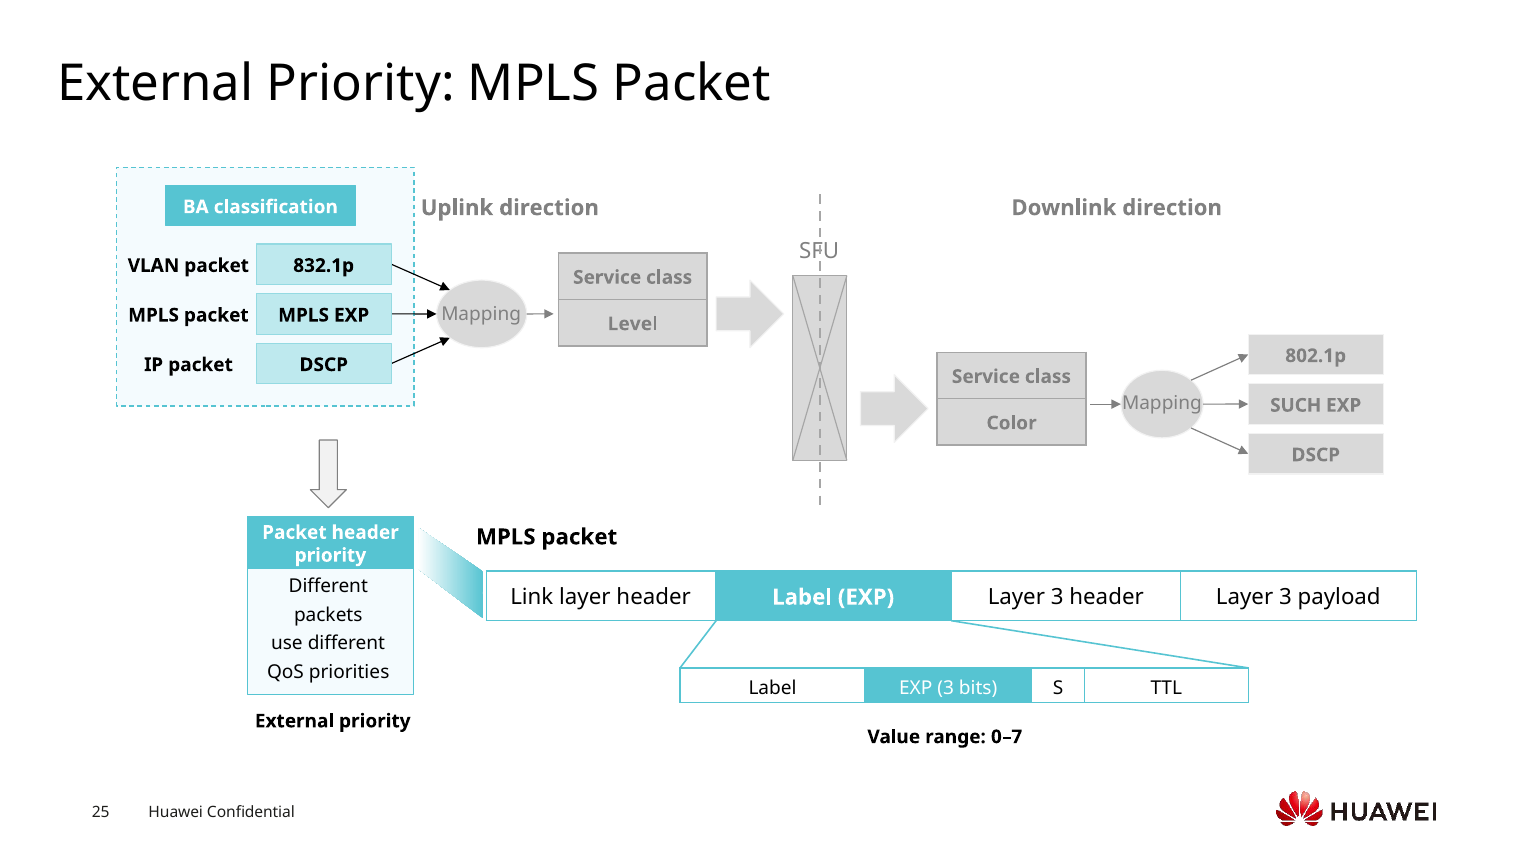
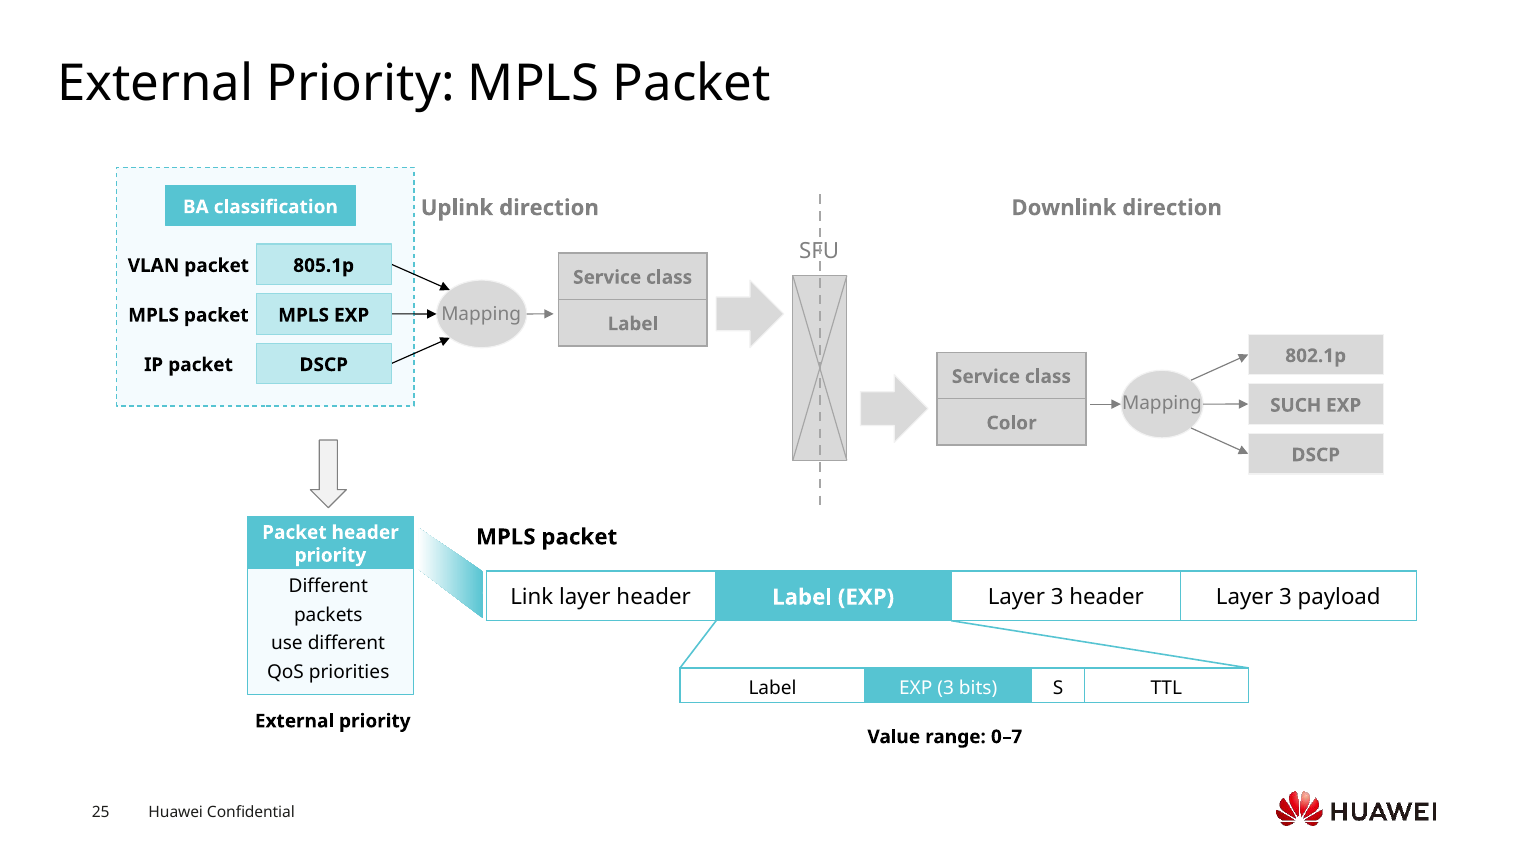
832.1p: 832.1p -> 805.1p (324, 266)
Level: Level -> Label (633, 324)
